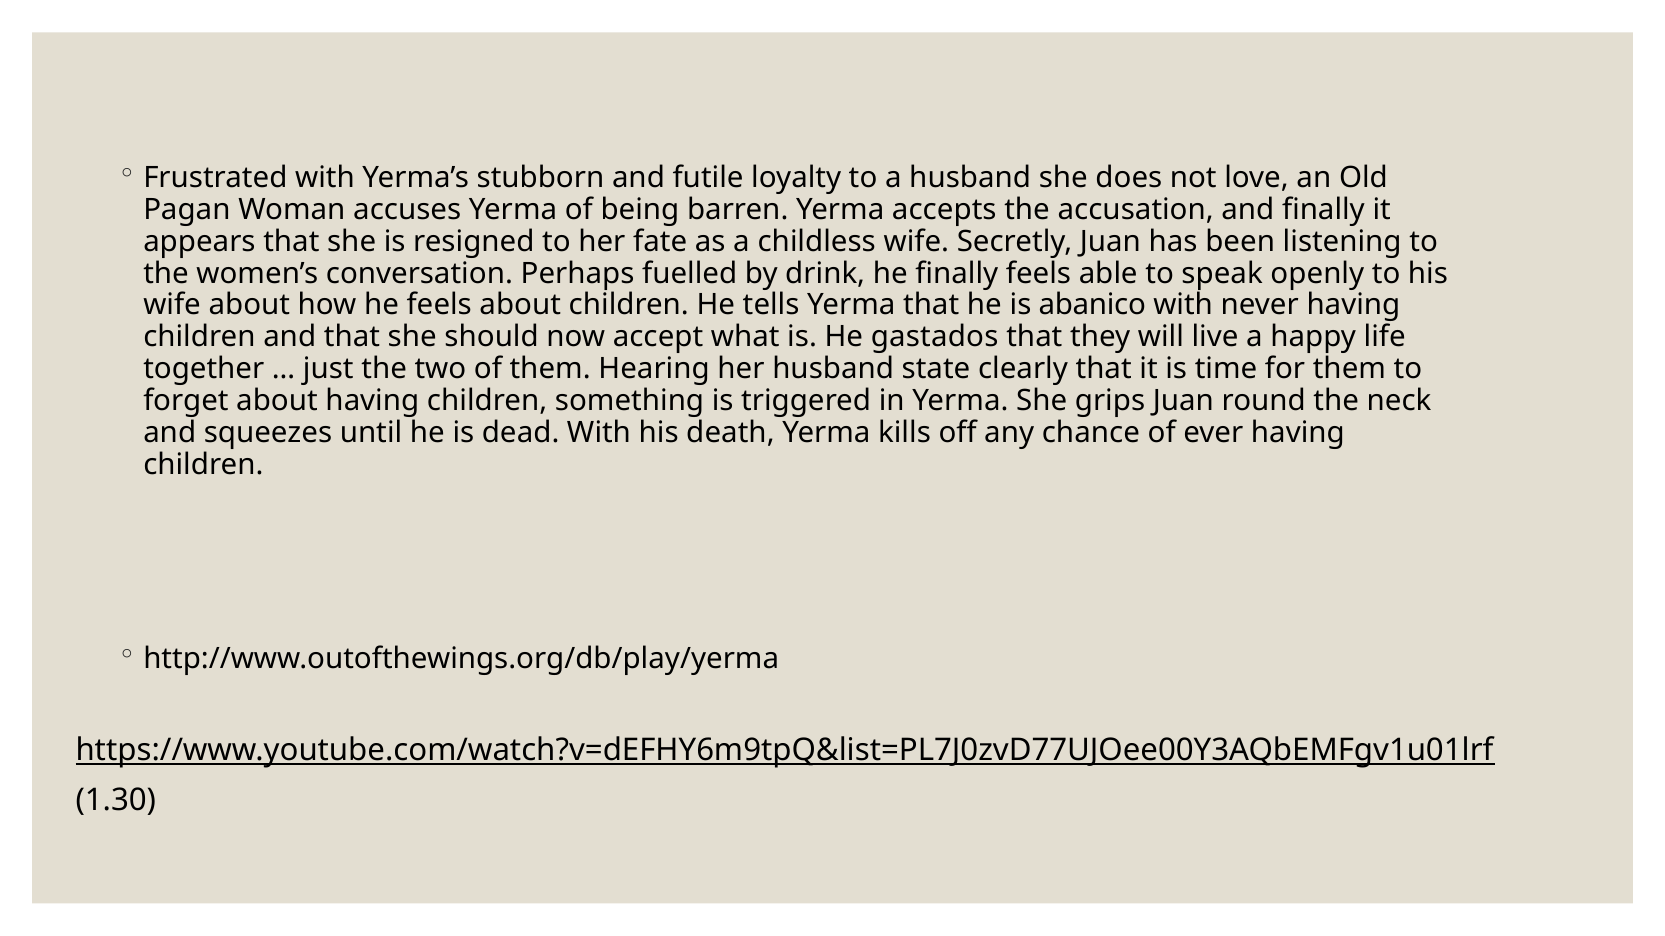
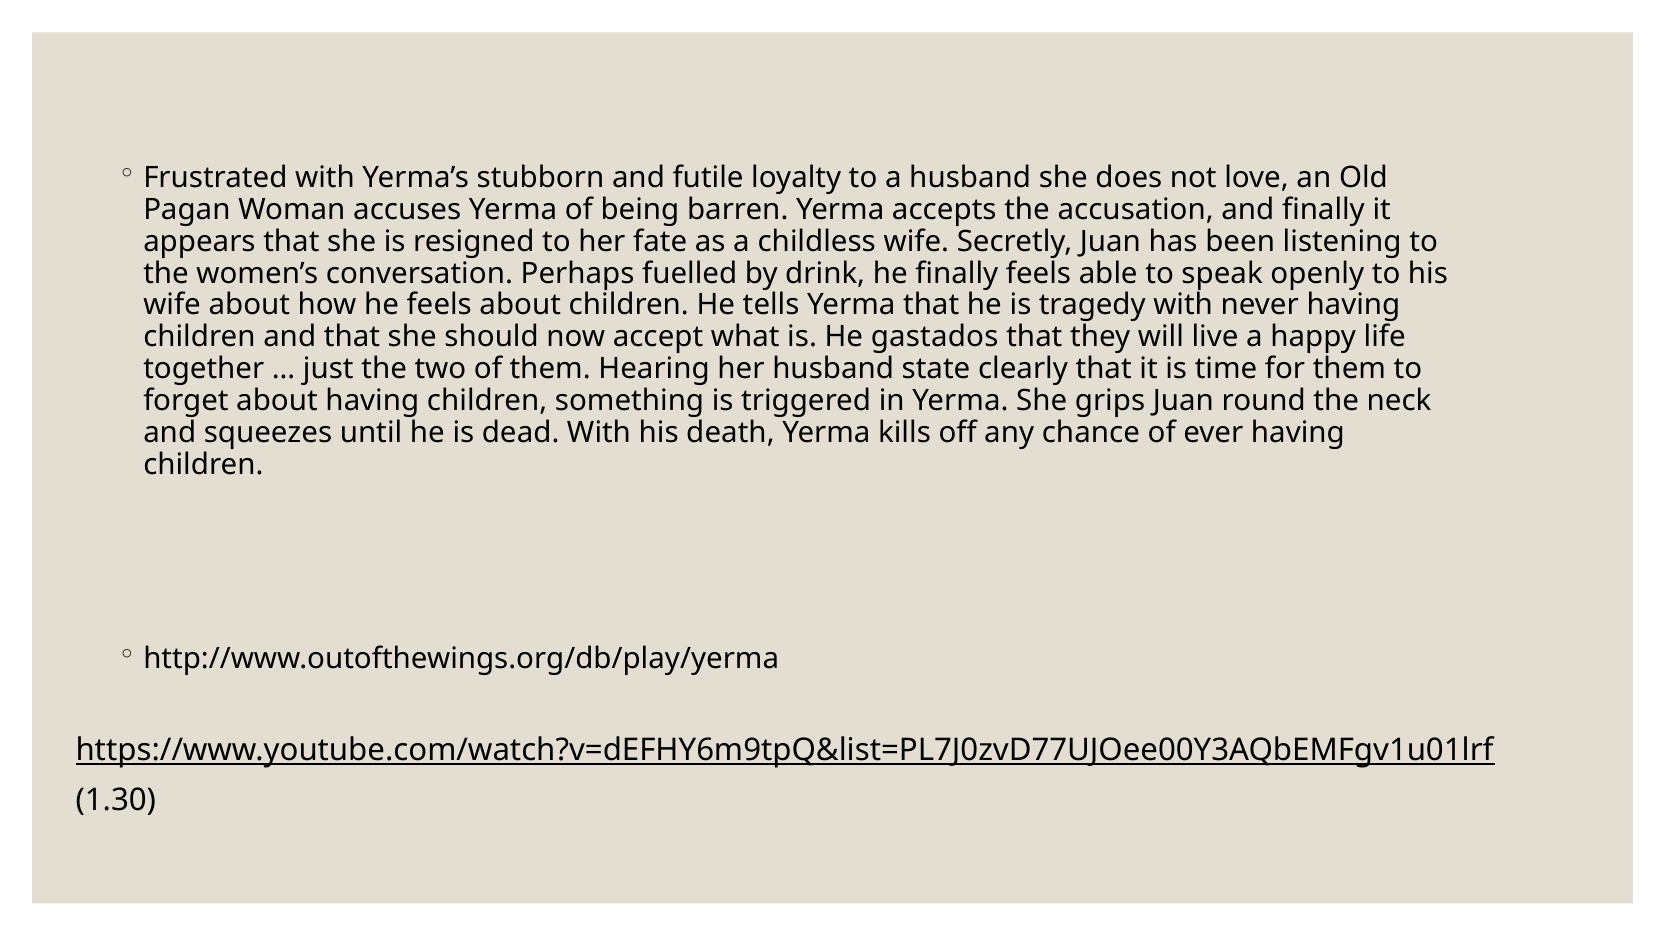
abanico: abanico -> tragedy (1092, 305)
